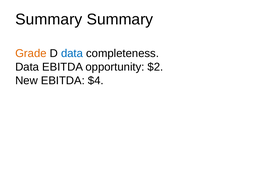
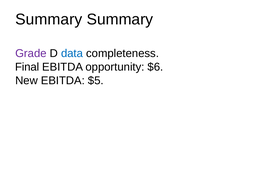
Grade colour: orange -> purple (31, 53)
Data: Data -> Final (27, 67)
$2: $2 -> $6 (155, 67)
$4: $4 -> $5 (96, 80)
